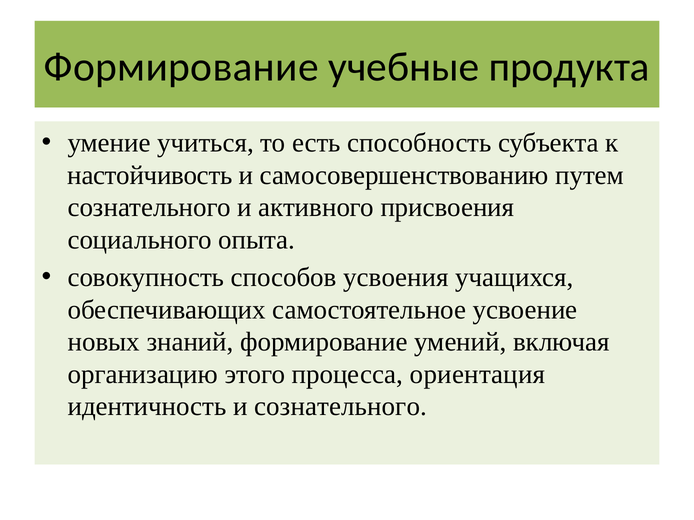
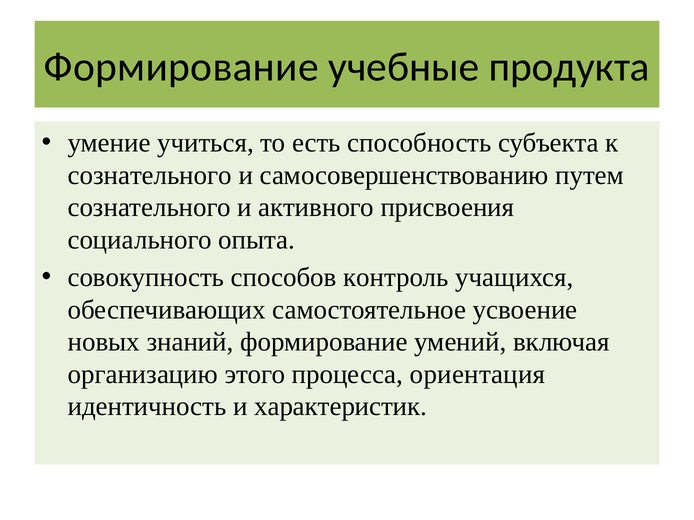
настойчивость: настойчивость -> сознательного (150, 175)
усвоения: усвоения -> контроль (396, 278)
и сознательного: сознательного -> характеристик (341, 407)
